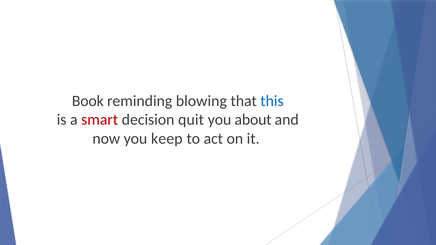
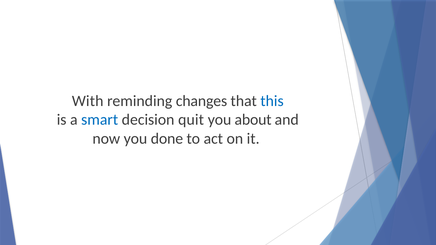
Book: Book -> With (88, 101)
blowing: blowing -> changes (202, 101)
smart colour: red -> blue (100, 120)
keep: keep -> done (167, 139)
